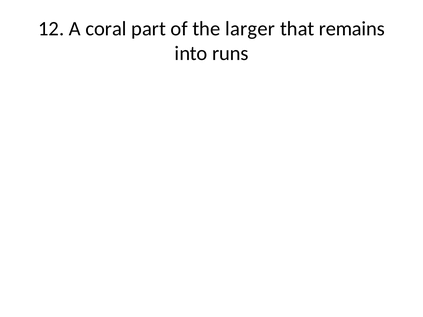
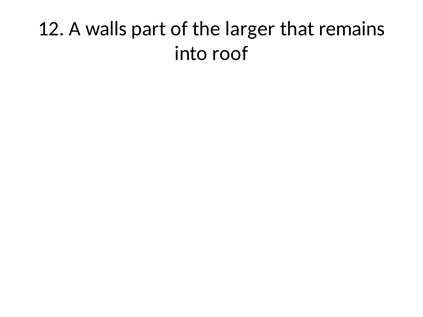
coral: coral -> walls (106, 29)
runs: runs -> roof (230, 53)
